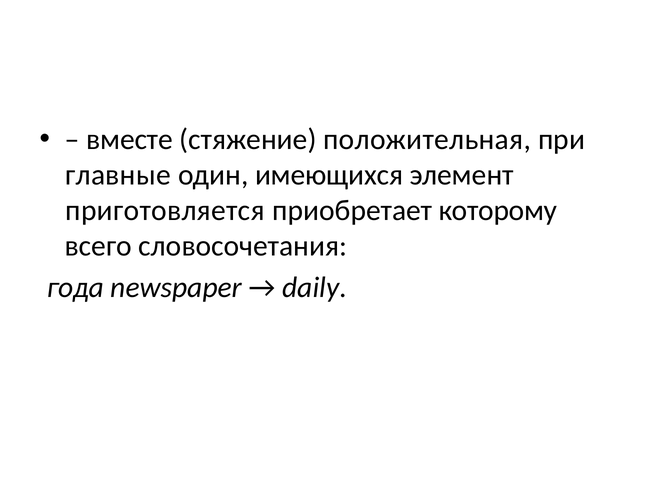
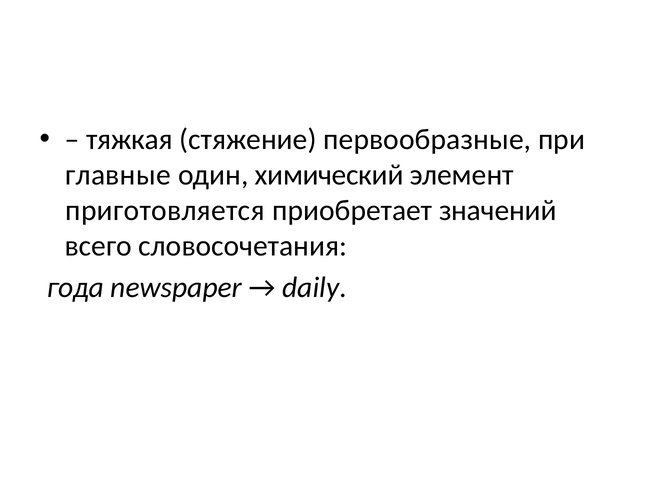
вместе: вместе -> тяжкая (130, 140)
положительная: положительная -> первообразные (427, 140)
имеющихся: имеющихся -> химический (329, 175)
которому: которому -> значений (498, 210)
